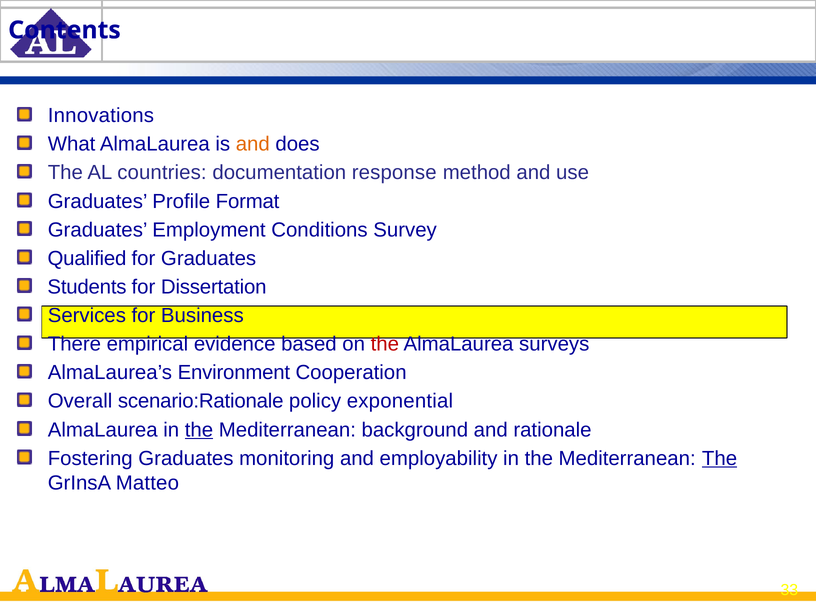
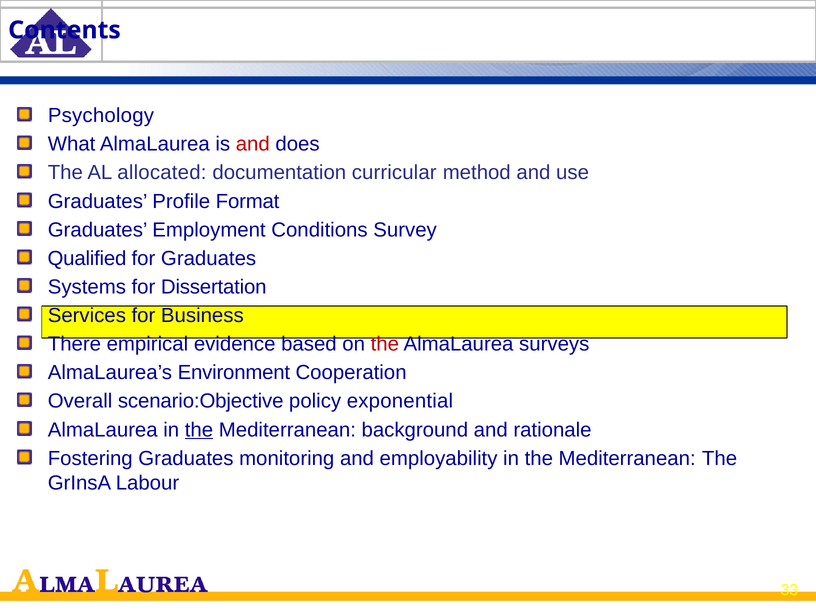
Innovations: Innovations -> Psychology (101, 116)
and colour: orange -> red (253, 144)
countries: countries -> allocated (162, 173)
response: response -> curricular (394, 173)
Students: Students -> Systems (87, 287)
scenario:Rationale: scenario:Rationale -> scenario:Objective (201, 401)
The underline: present -> none (720, 458)
Matteo: Matteo -> Labour (147, 483)
